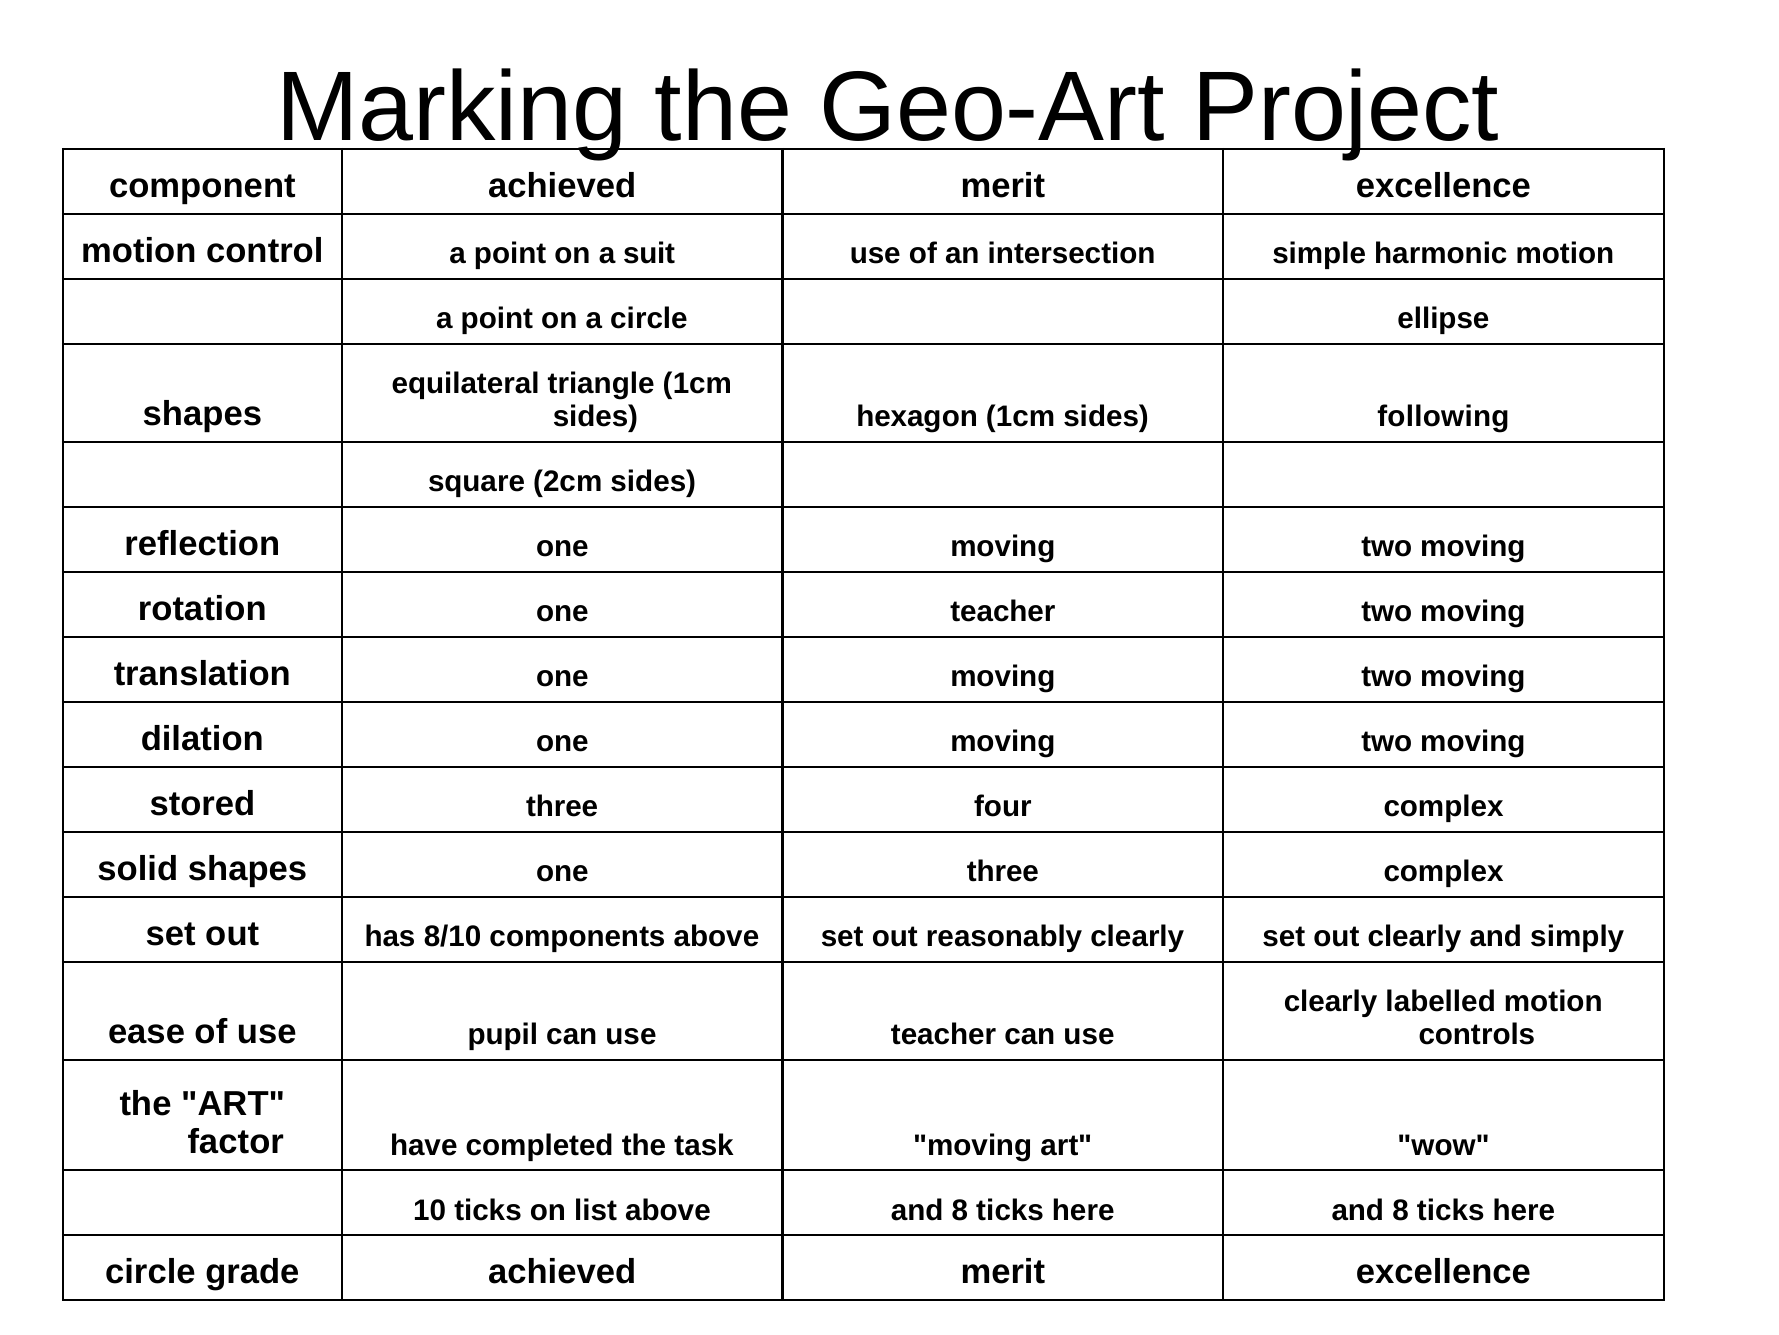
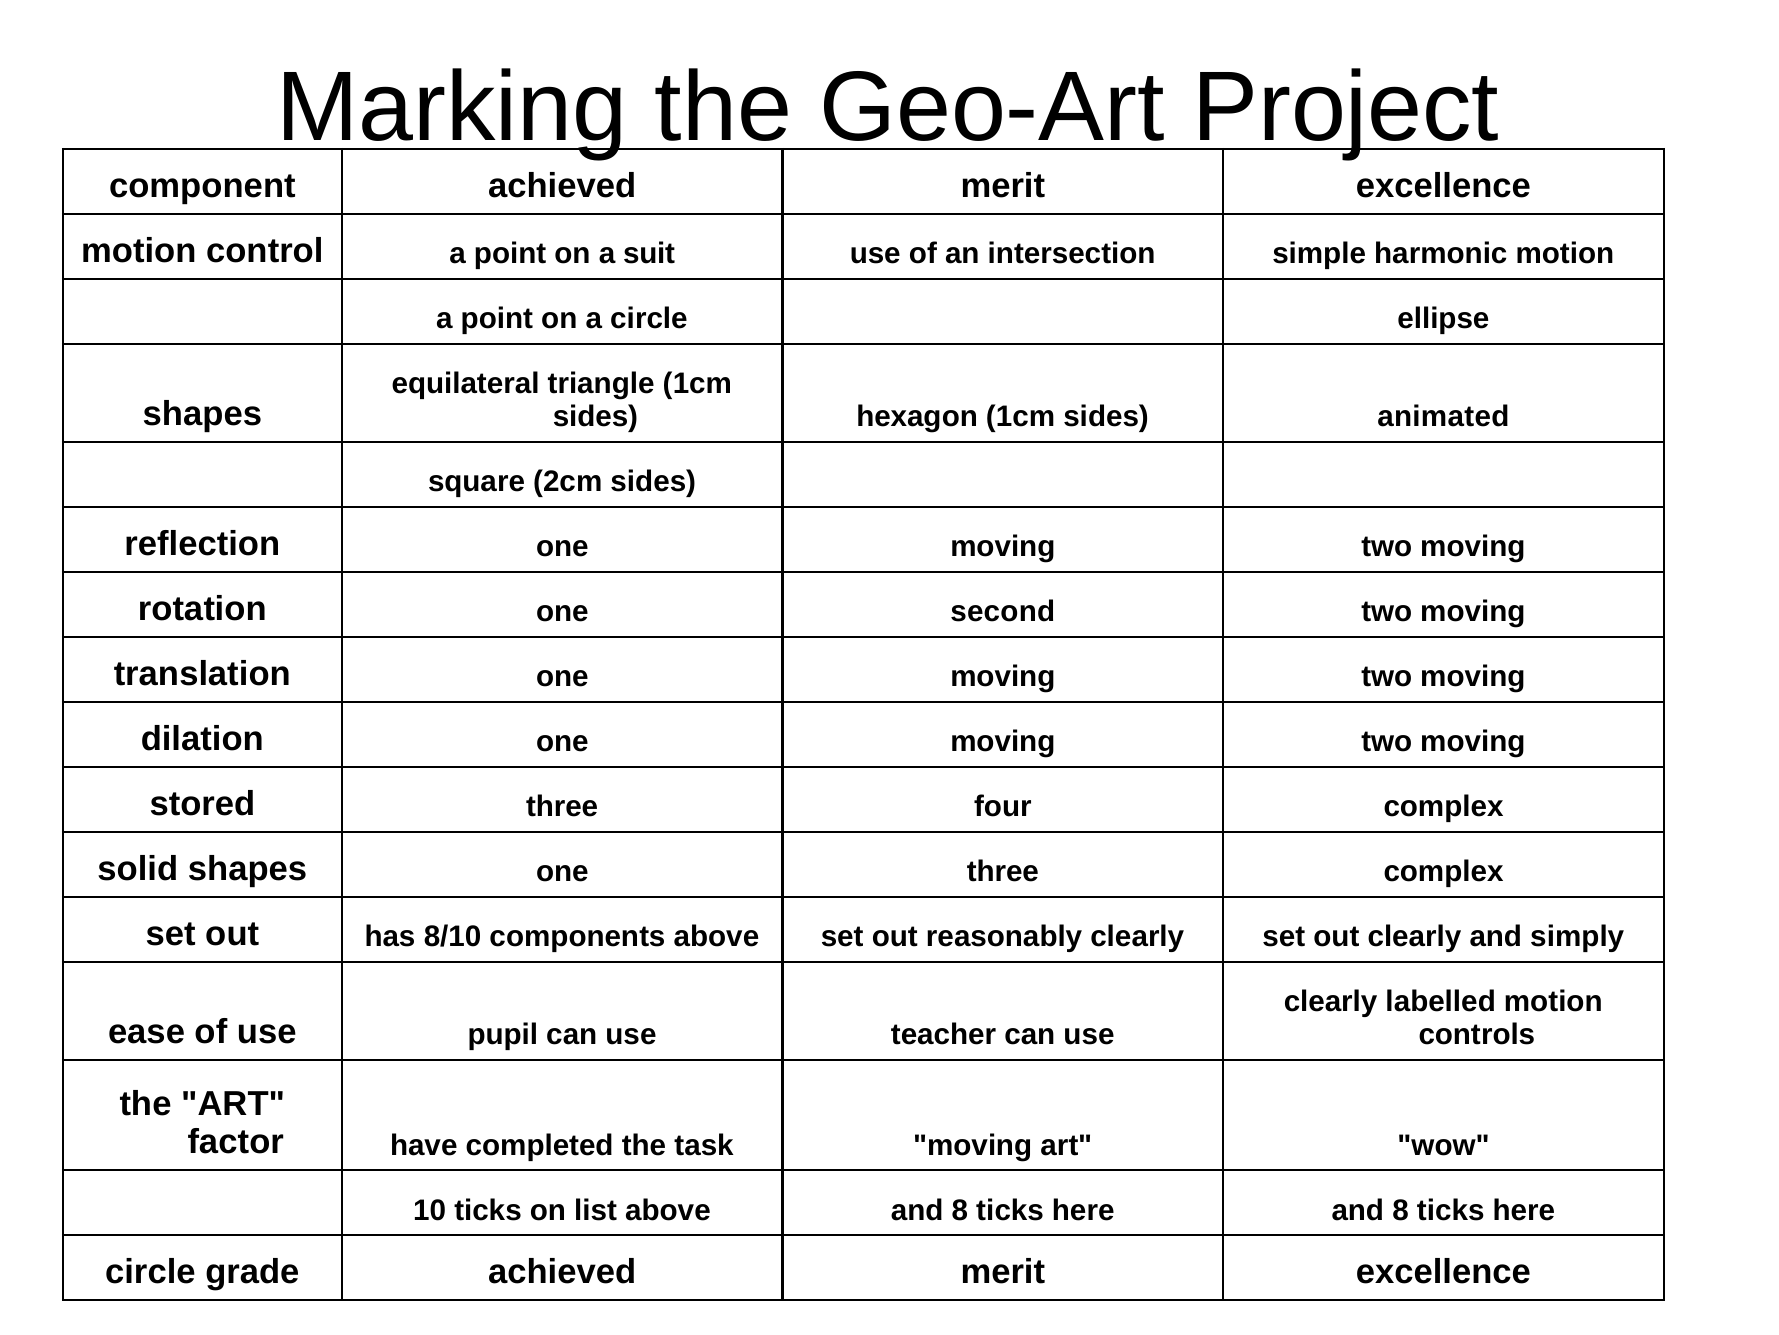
following: following -> animated (1443, 417)
one teacher: teacher -> second (1003, 611)
